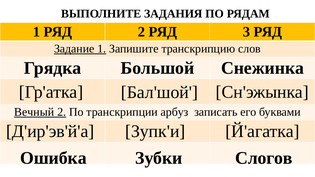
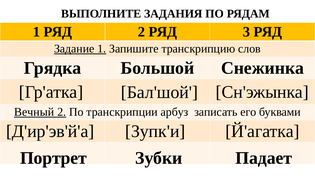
Ошибка: Ошибка -> Портрет (53, 158)
Слогов: Слогов -> Падает (264, 158)
